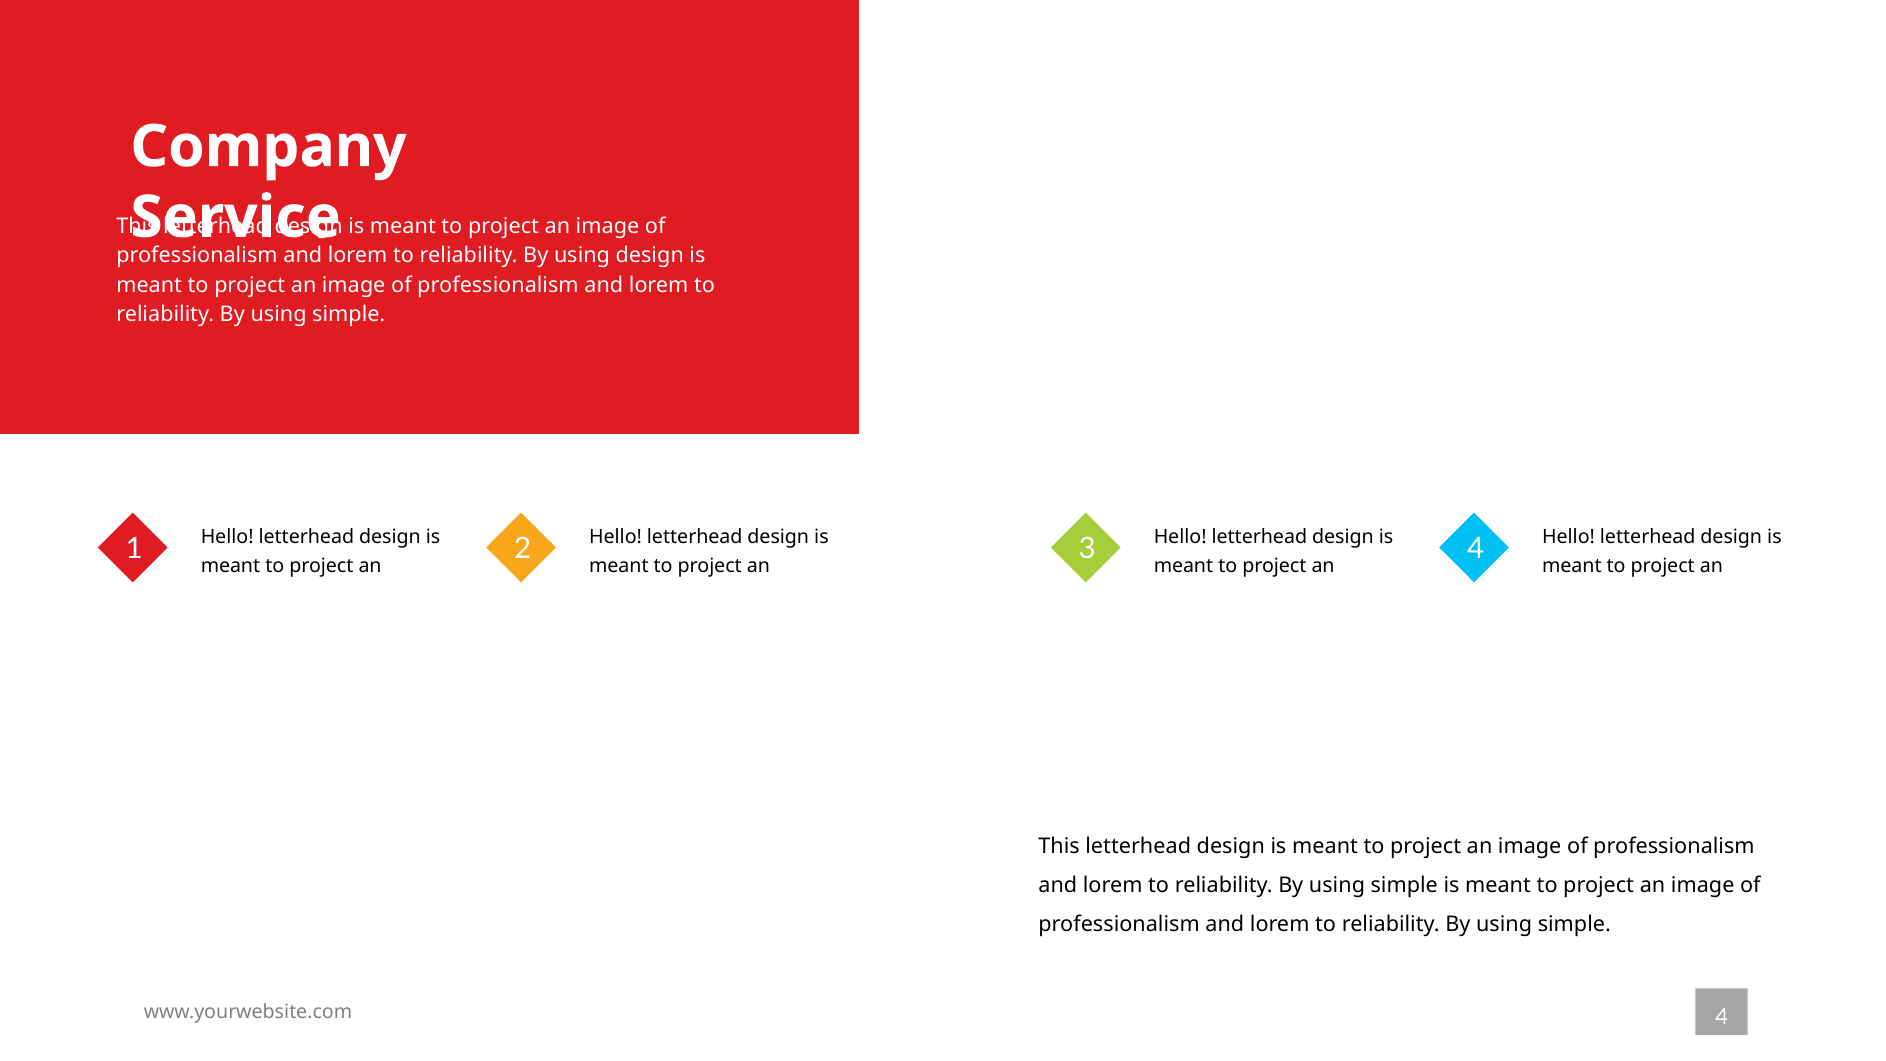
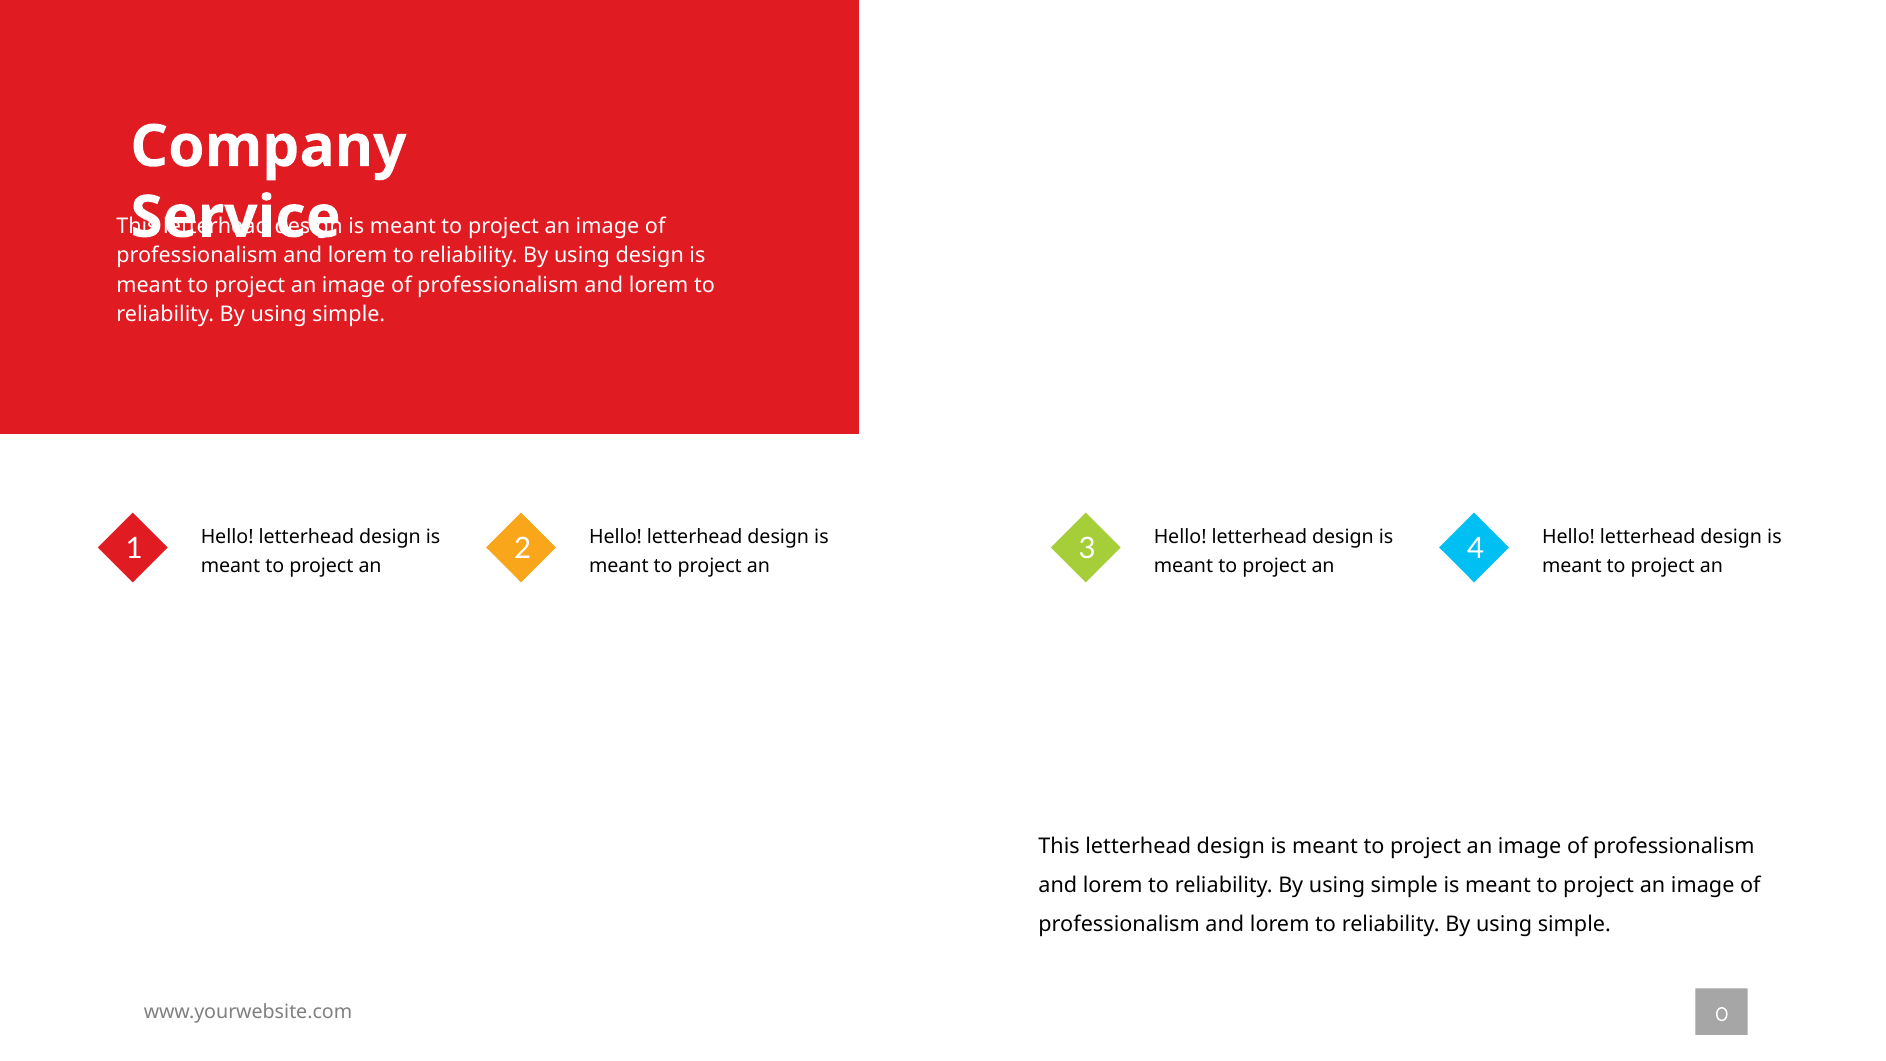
www.yourwebsite.com 4: 4 -> 0 (1722, 1013)
